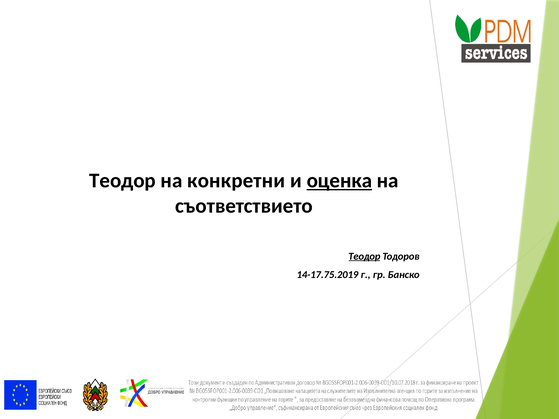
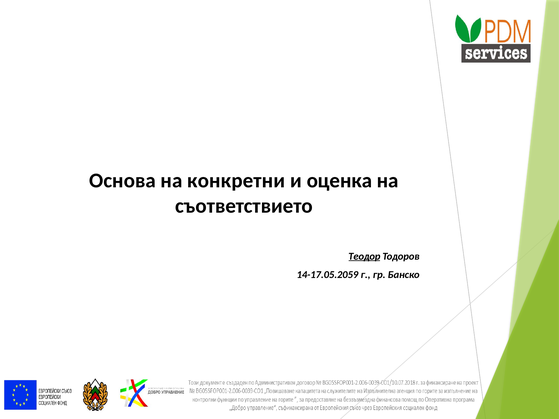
Теодор: Теодор -> Основа (122, 181)
оценка underline: present -> none (339, 181)
14-17.75.2019: 14-17.75.2019 -> 14-17.05.2059 (327, 275)
